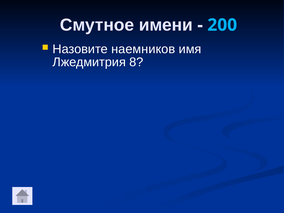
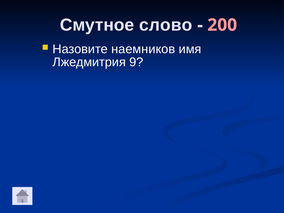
имени: имени -> слово (166, 25)
200 colour: light blue -> pink (222, 25)
8: 8 -> 9 (136, 62)
